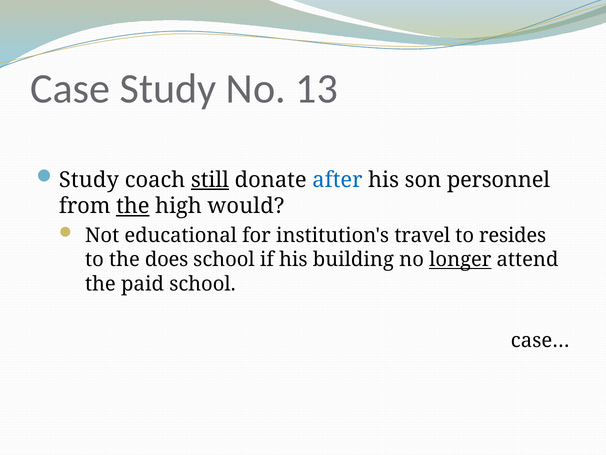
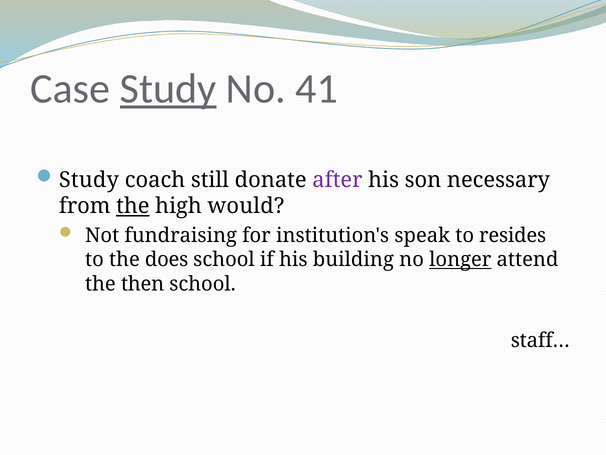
Study underline: none -> present (168, 89)
13: 13 -> 41 (317, 89)
still underline: present -> none (210, 180)
after colour: blue -> purple (337, 180)
personnel: personnel -> necessary (498, 180)
educational: educational -> fundraising (181, 235)
travel: travel -> speak (422, 235)
paid: paid -> then (143, 284)
case…: case… -> staff… (540, 340)
